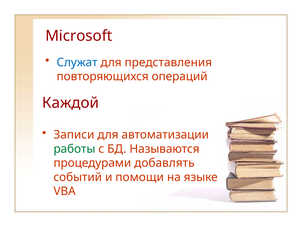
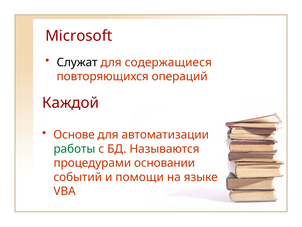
Служат colour: blue -> black (77, 62)
представления: представления -> содержащиеся (168, 62)
Записи: Записи -> Основе (74, 135)
добавлять: добавлять -> основании (165, 163)
